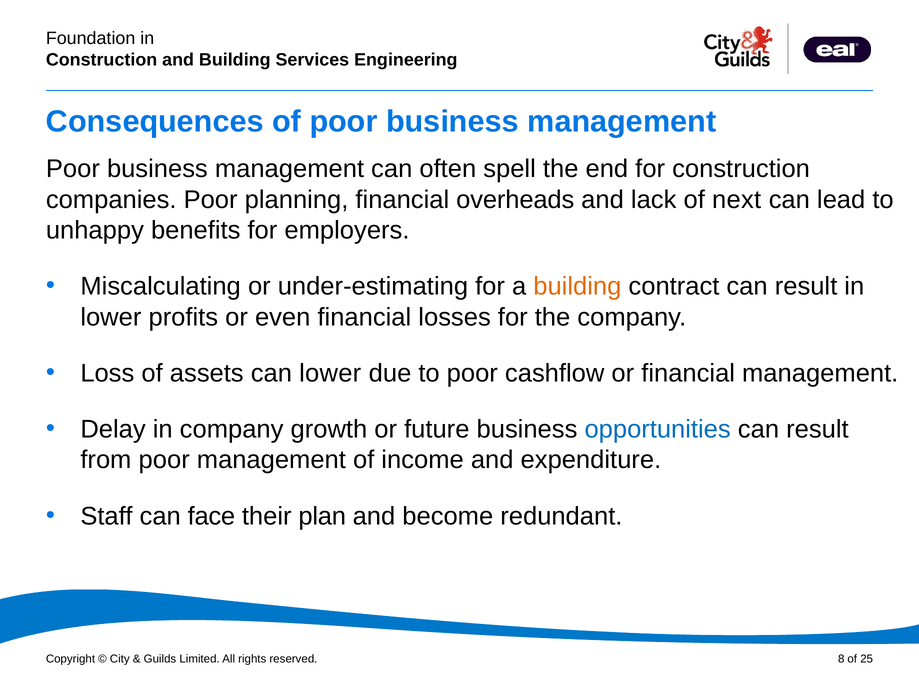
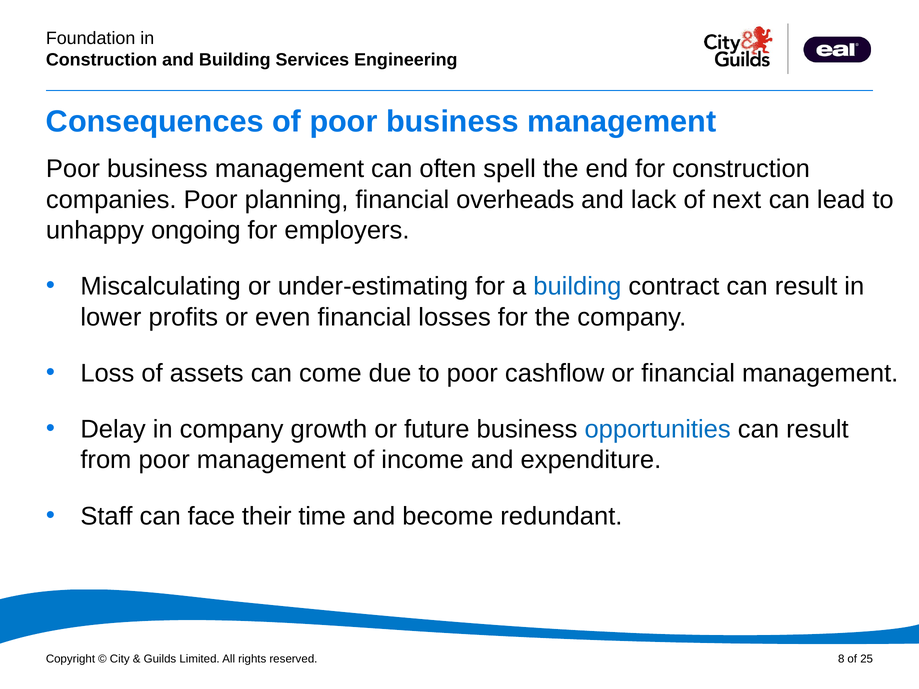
benefits: benefits -> ongoing (196, 230)
building colour: orange -> blue (577, 287)
can lower: lower -> come (330, 373)
plan: plan -> time (322, 516)
